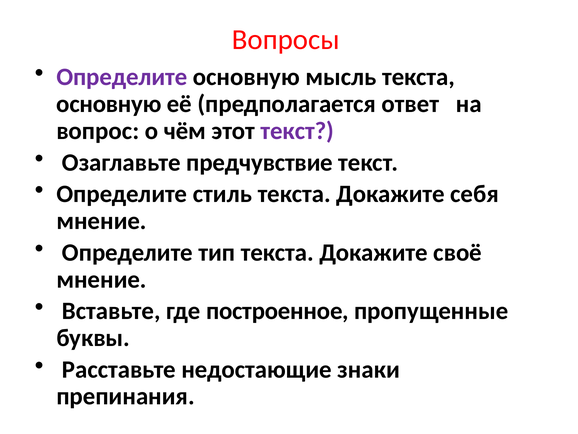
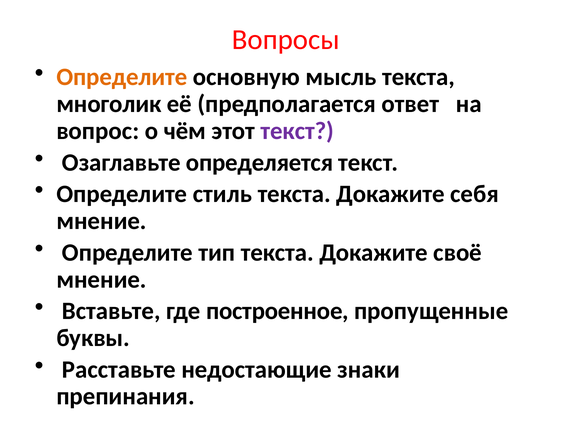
Определите colour: purple -> orange (122, 77)
основную: основную -> многолик (109, 104)
предчувствие: предчувствие -> определяется (260, 162)
